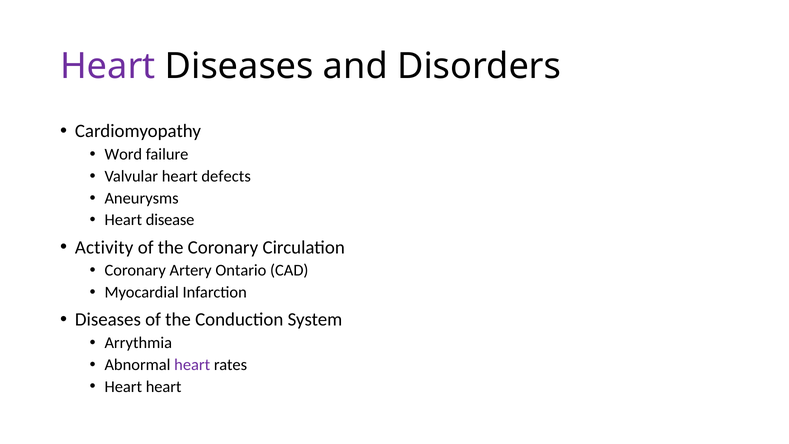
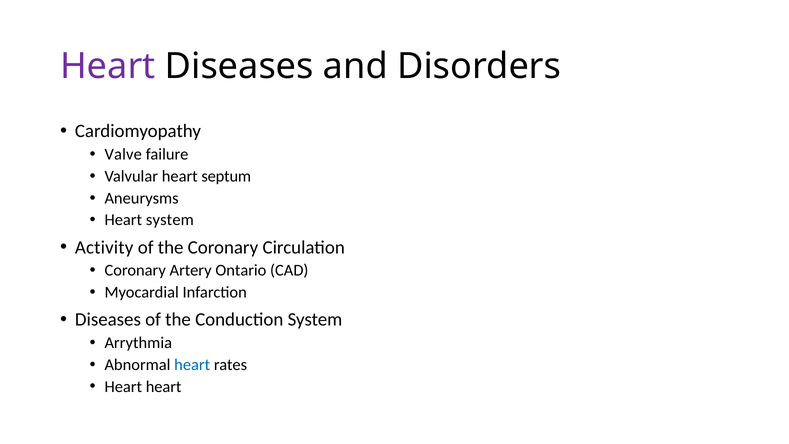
Word: Word -> Valve (123, 154)
defects: defects -> septum (226, 176)
Heart disease: disease -> system (170, 220)
heart colour: purple -> blue (192, 365)
